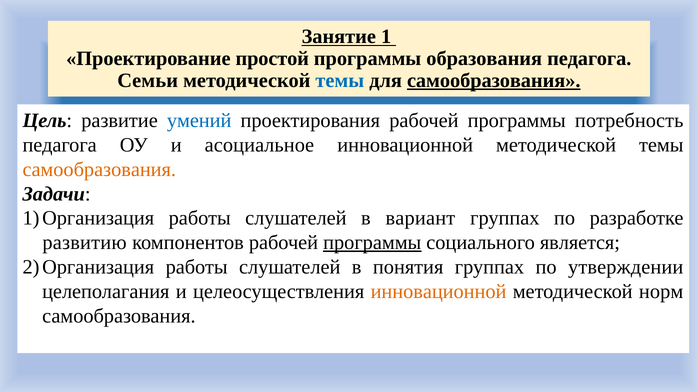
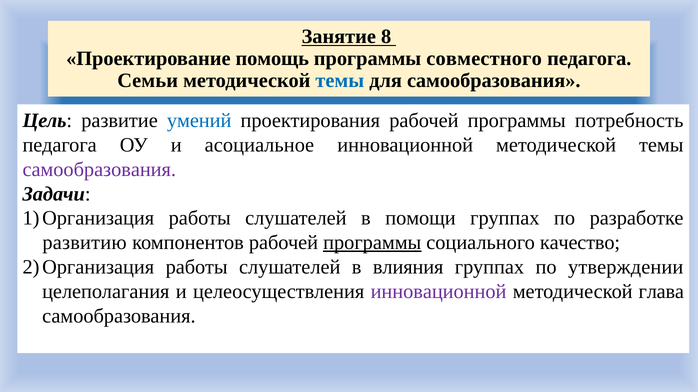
1: 1 -> 8 (386, 37)
простой: простой -> помощь (272, 59)
образования: образования -> совместного (484, 59)
самообразования underline: present -> none (494, 81)
самообразования colour: orange -> purple (99, 170)
вариант: вариант -> помощи (421, 219)
является: является -> качество (580, 243)
понятия: понятия -> влияния (408, 267)
инновационной colour: orange -> purple (439, 292)
норм: норм -> глава (661, 292)
